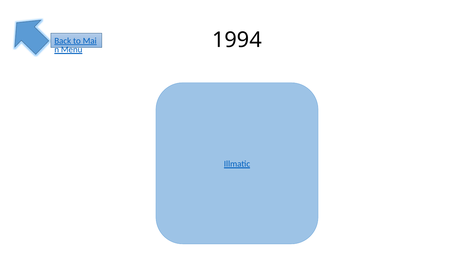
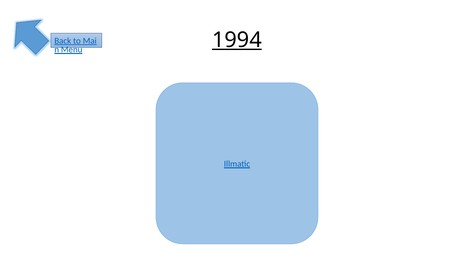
1994 underline: none -> present (237, 40)
